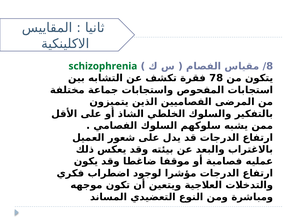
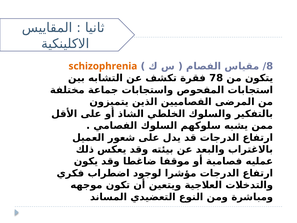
schizophrenia colour: green -> orange (103, 66)
